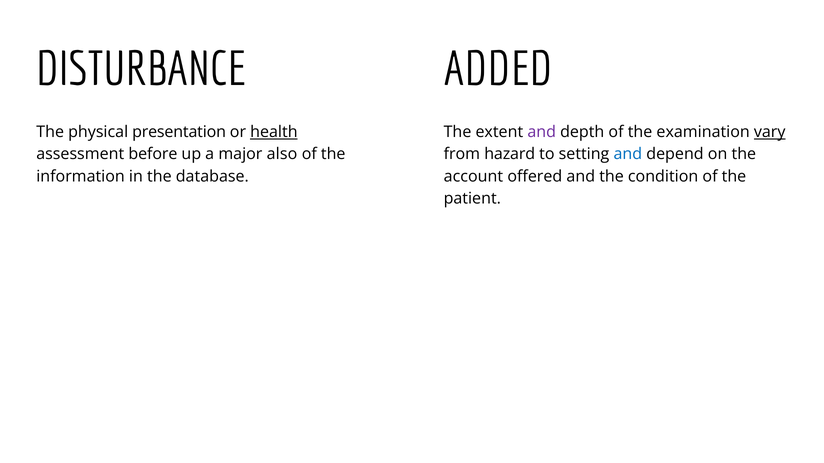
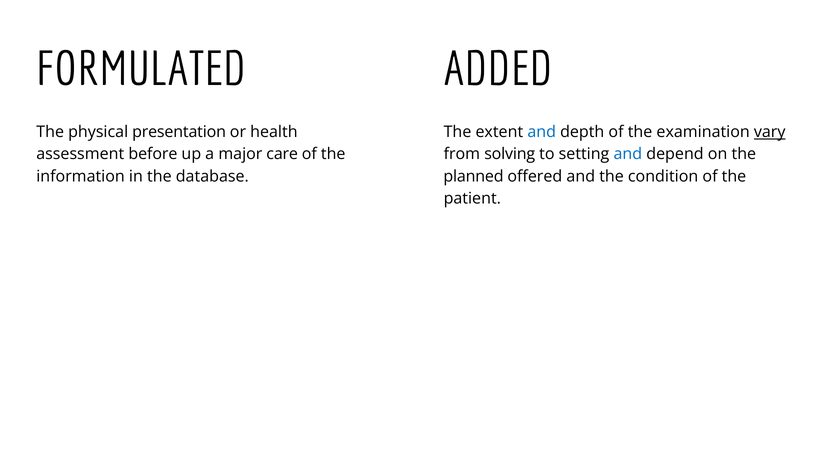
DISTURBANCE: DISTURBANCE -> FORMULATED (141, 70)
health underline: present -> none (274, 132)
and colour: purple -> blue (542, 132)
also: also -> care (282, 154)
hazard: hazard -> solving (510, 154)
account: account -> planned (474, 176)
